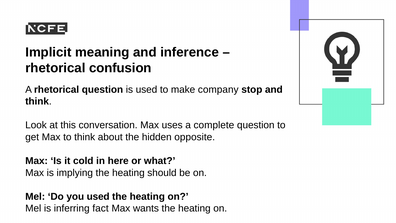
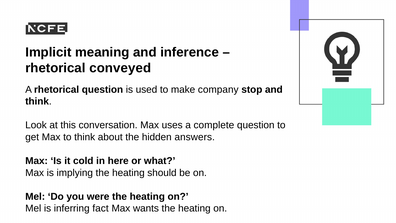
confusion: confusion -> conveyed (120, 68)
opposite: opposite -> answers (195, 137)
you used: used -> were (98, 196)
